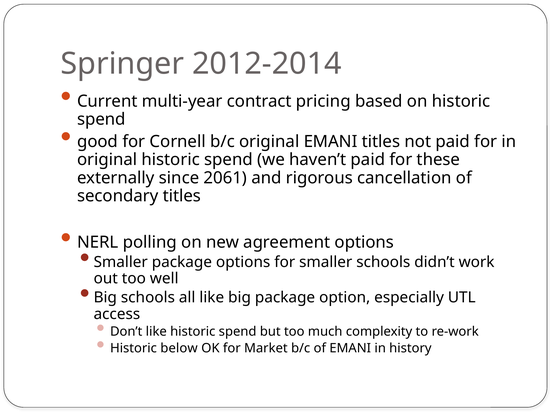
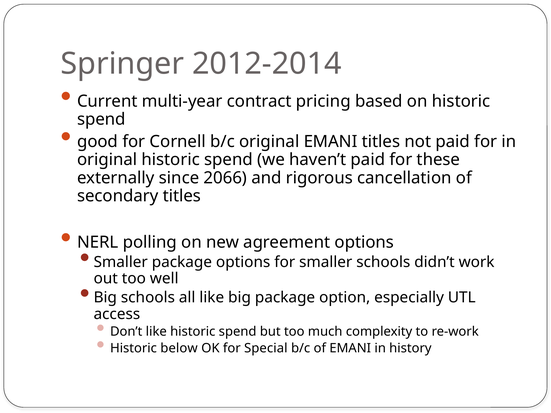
2061: 2061 -> 2066 (225, 178)
Market: Market -> Special (266, 348)
